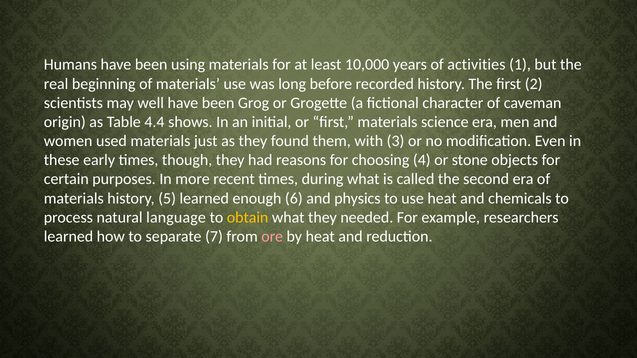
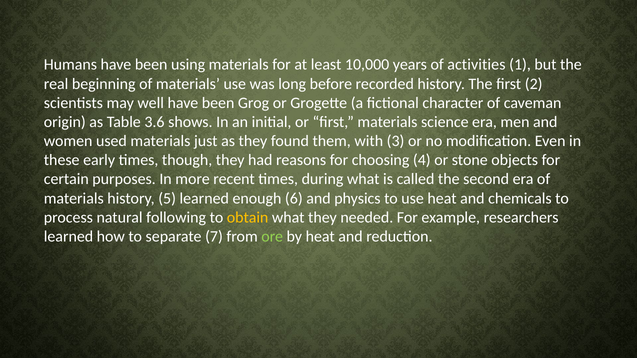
4.4: 4.4 -> 3.6 (154, 122)
language: language -> following (176, 218)
ore colour: pink -> light green (272, 237)
